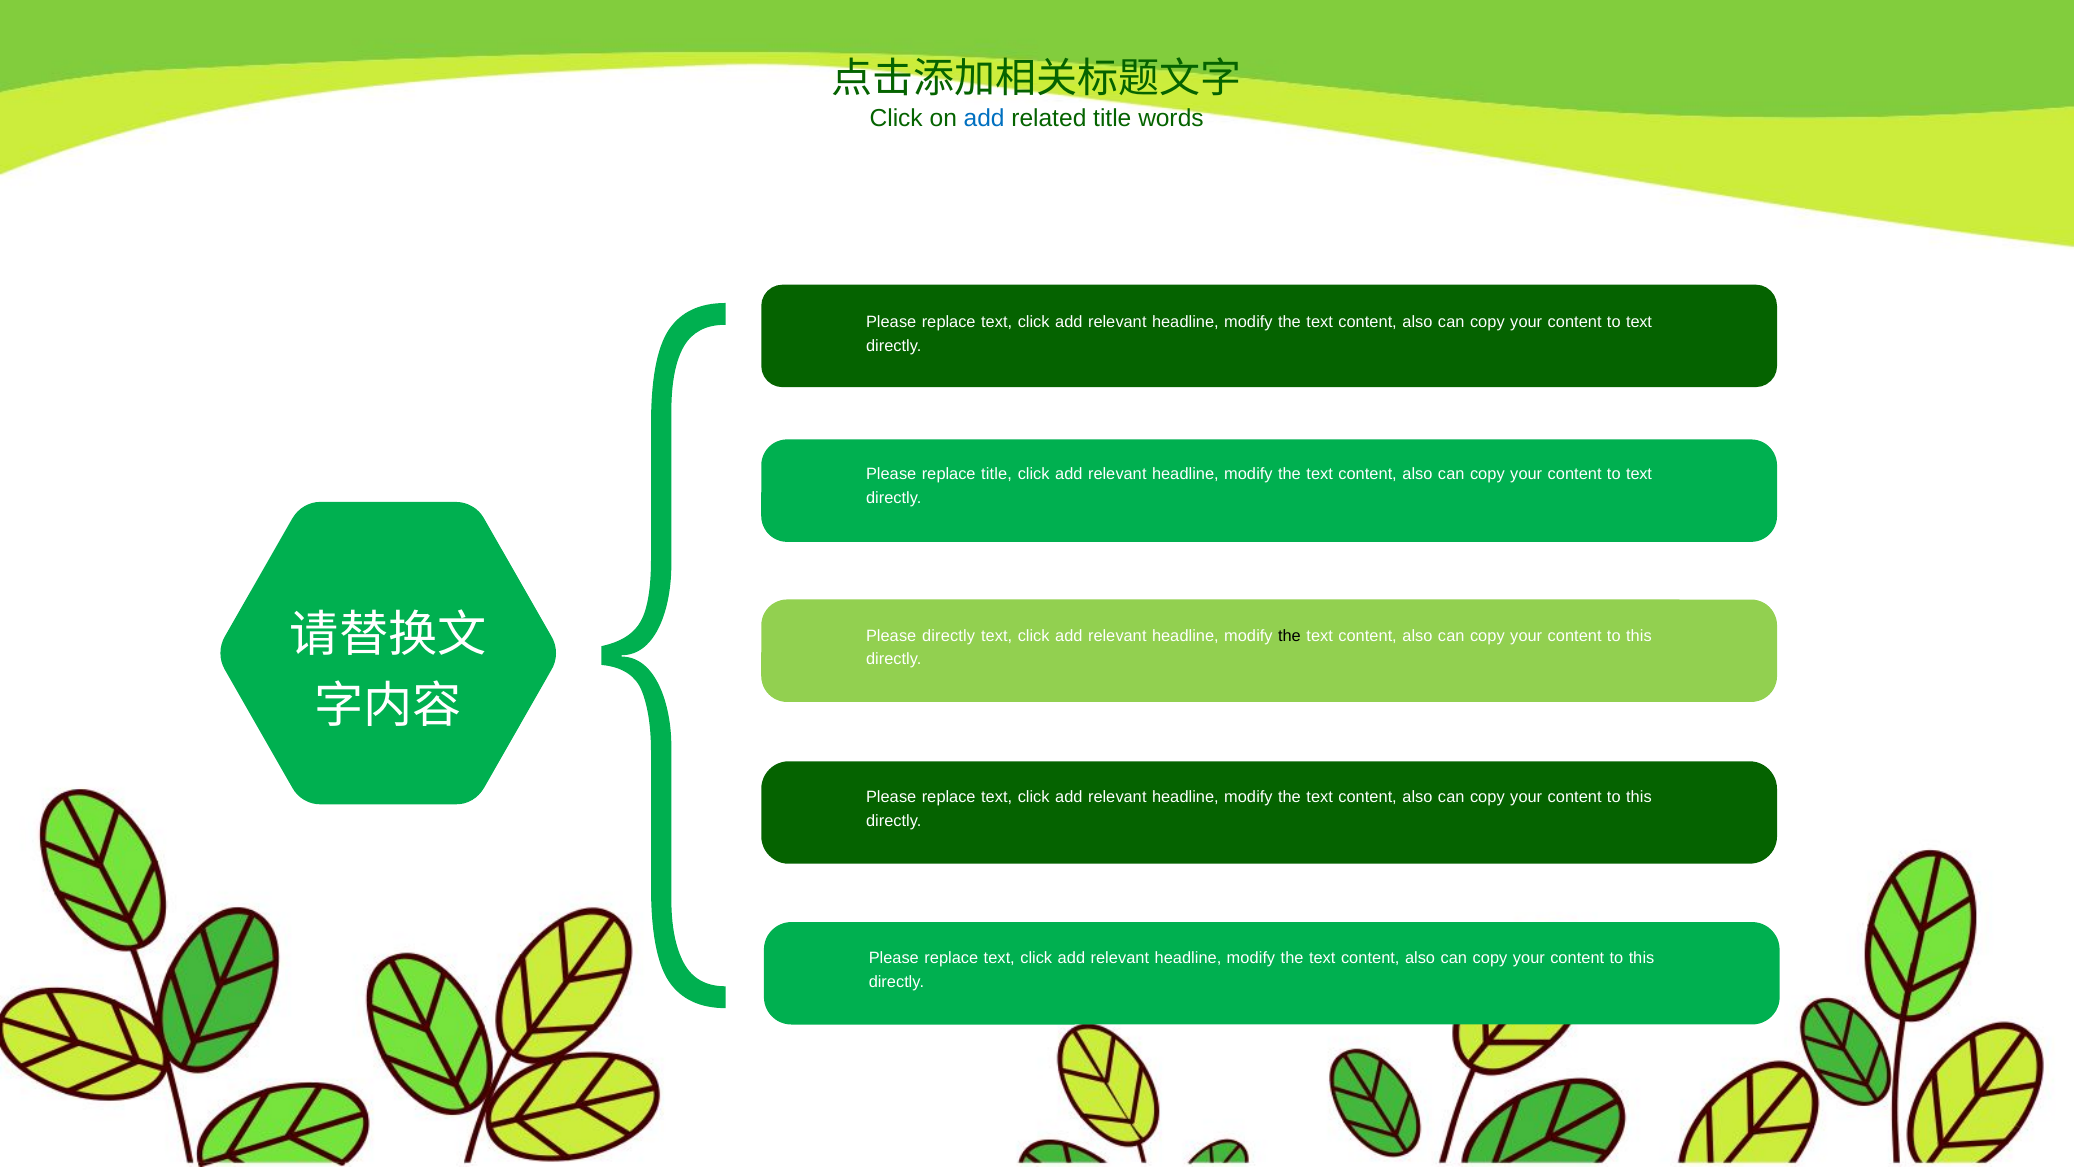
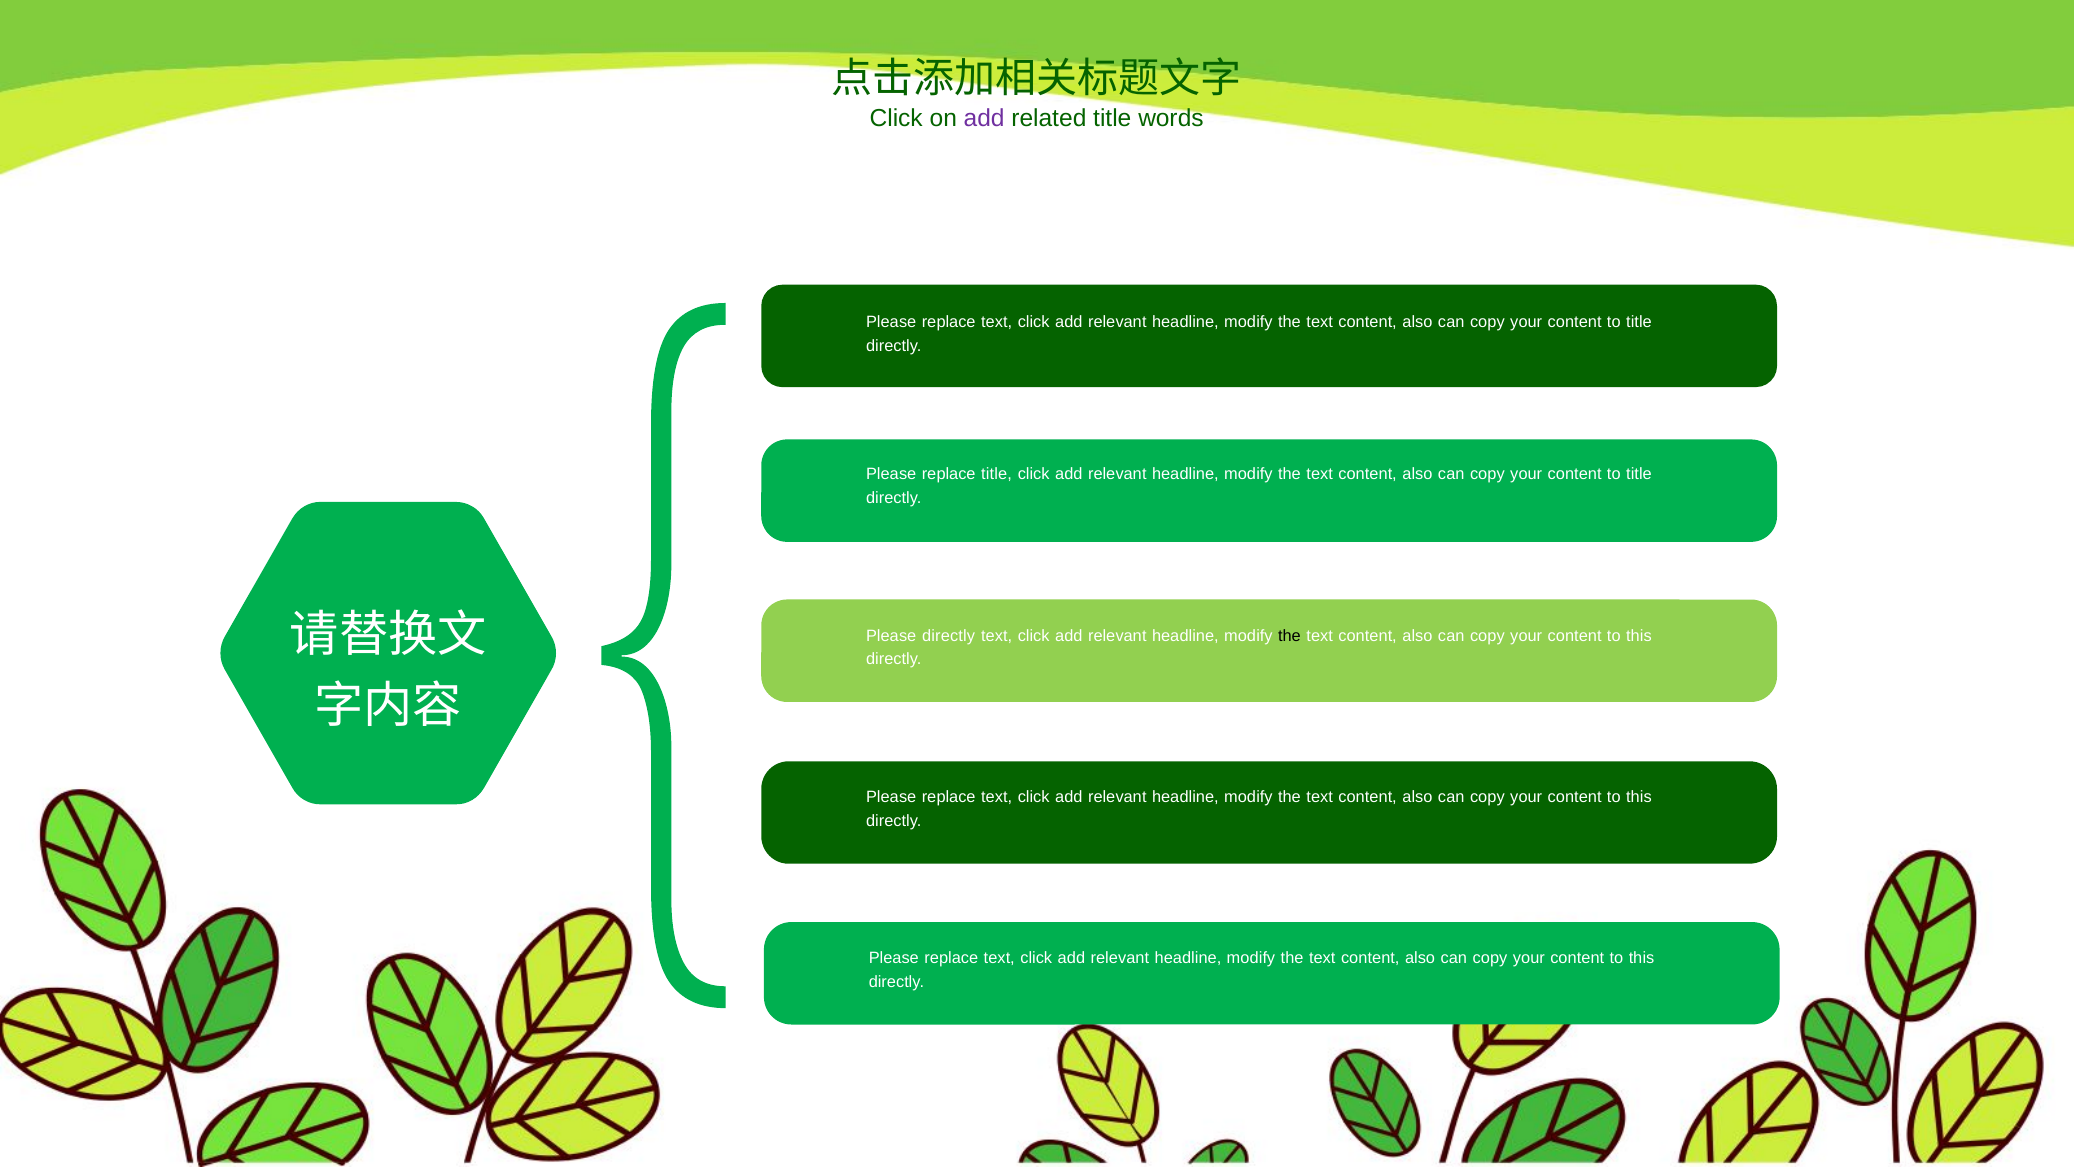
add colour: blue -> purple (984, 118)
text: text -> title (1639, 322)
text: text -> title (1639, 474)
